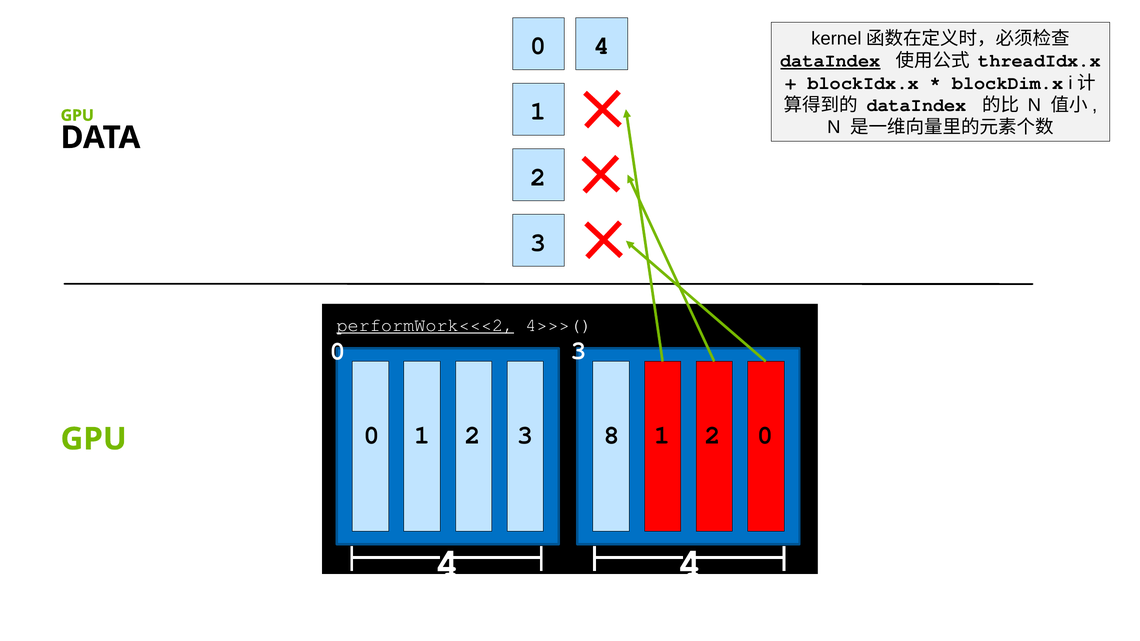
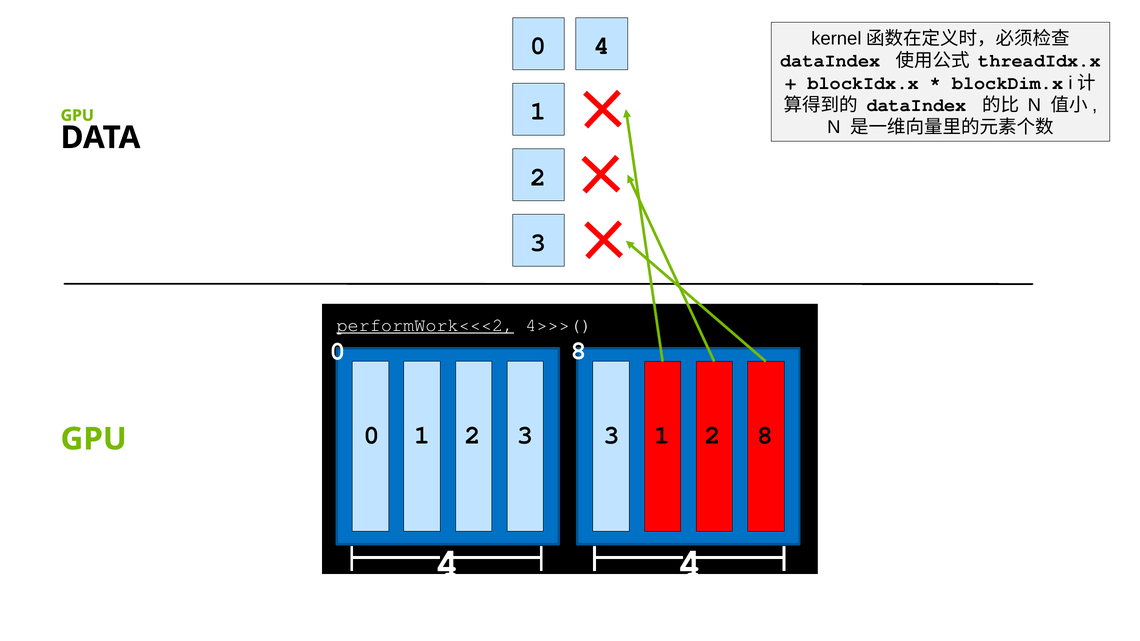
dataIndex underline: present -> none (830, 61)
0 3: 3 -> 8 (579, 351)
3 8: 8 -> 3 (612, 435)
2 0: 0 -> 8 (765, 435)
